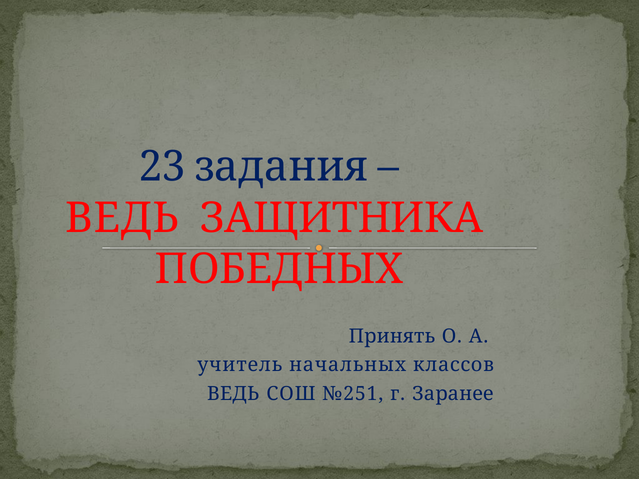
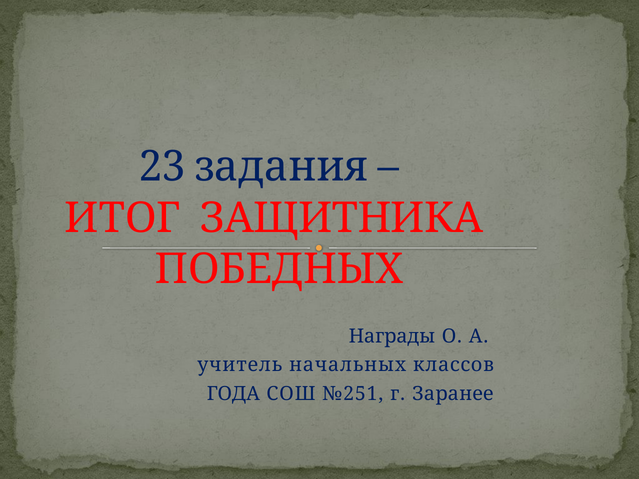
ВЕДЬ: ВЕДЬ -> ИТОГ (122, 218)
Принять: Принять -> Награды (392, 336)
ВЕДЬ: ВЕДЬ -> ГОДА (233, 394)
